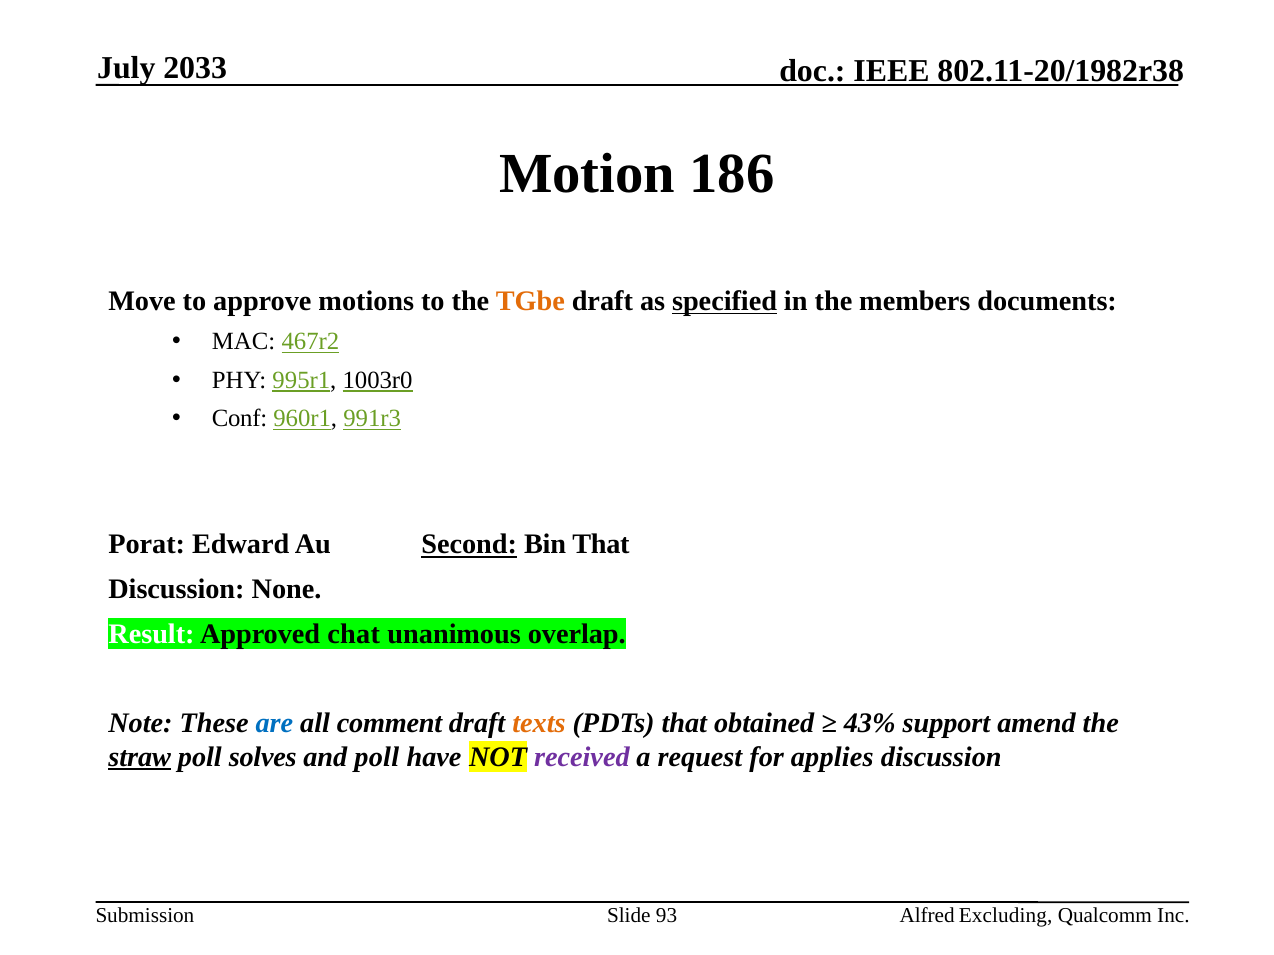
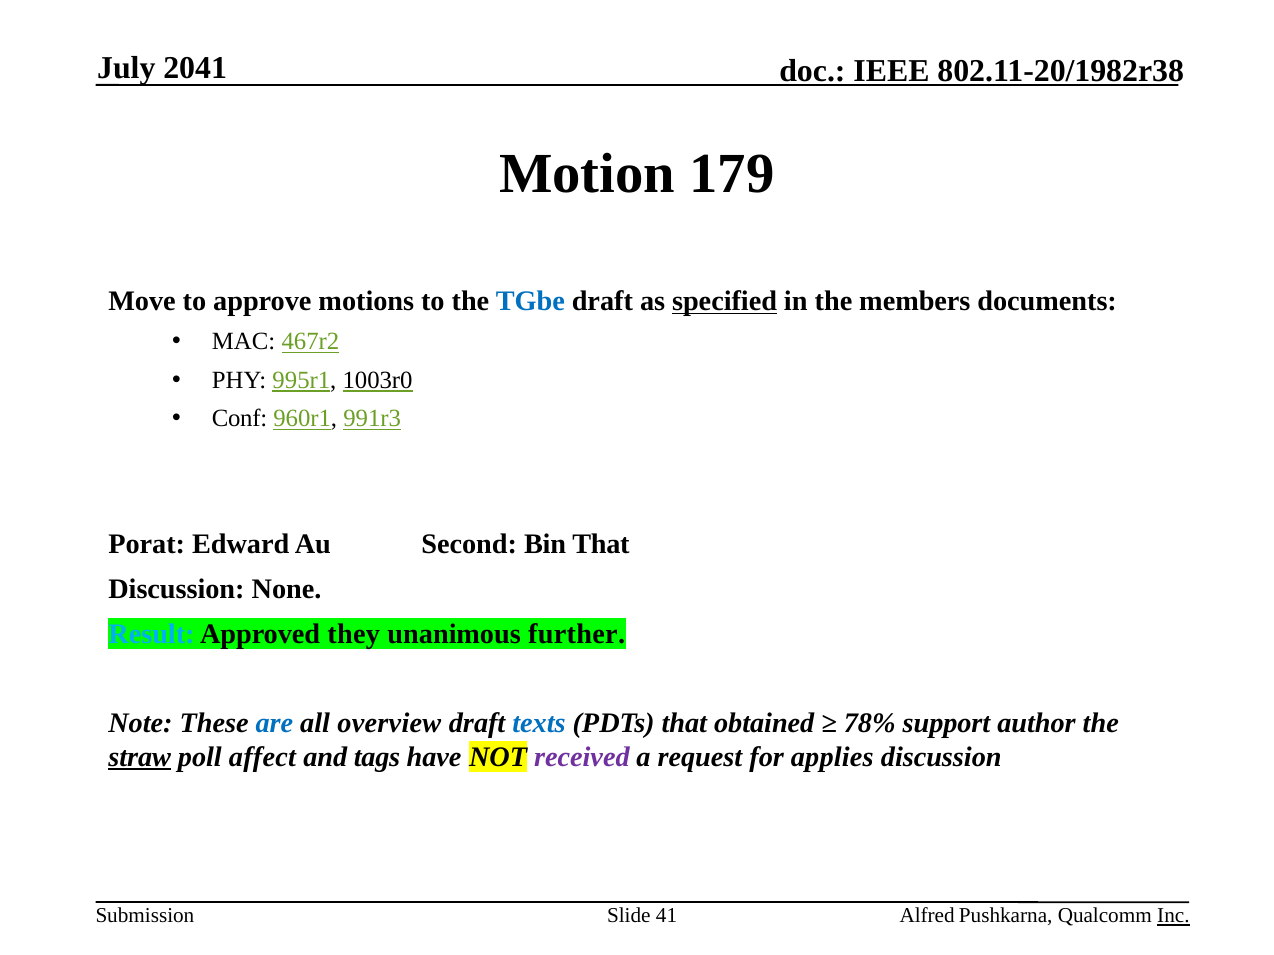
2033: 2033 -> 2041 (195, 68)
186: 186 -> 179 (732, 174)
TGbe colour: orange -> blue (530, 301)
Second underline: present -> none (469, 545)
Result colour: white -> light blue (151, 634)
chat: chat -> they (354, 634)
overlap: overlap -> further (577, 634)
comment: comment -> overview (389, 723)
texts colour: orange -> blue (539, 723)
43%: 43% -> 78% (870, 723)
amend: amend -> author (1037, 723)
solves: solves -> affect (262, 757)
and poll: poll -> tags (377, 757)
93: 93 -> 41 (667, 916)
Excluding: Excluding -> Pushkarna (1006, 916)
Inc underline: none -> present (1173, 916)
